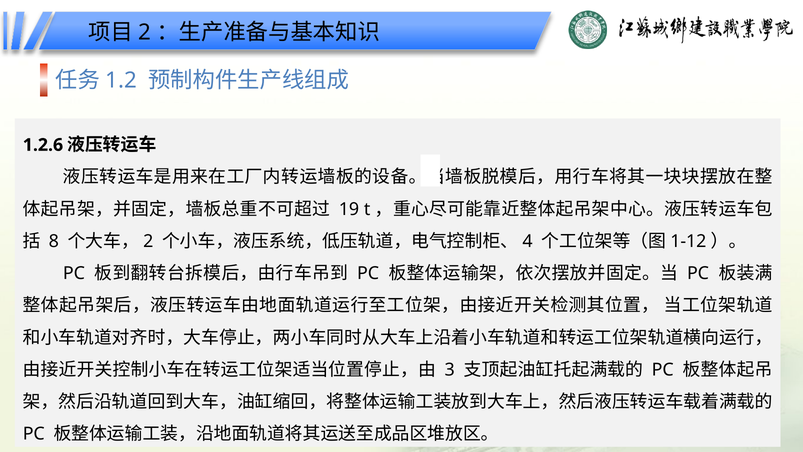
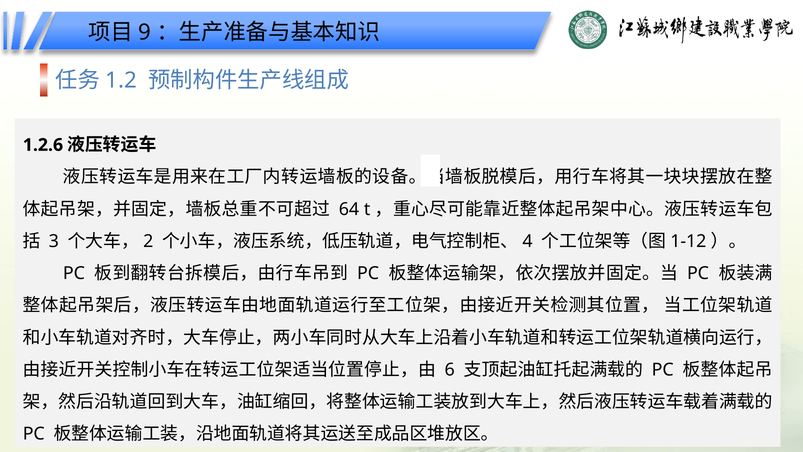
2: 2 -> 9 (145, 32)
19: 19 -> 64 (349, 209)
8: 8 -> 3 (54, 241)
3: 3 -> 6 (450, 370)
